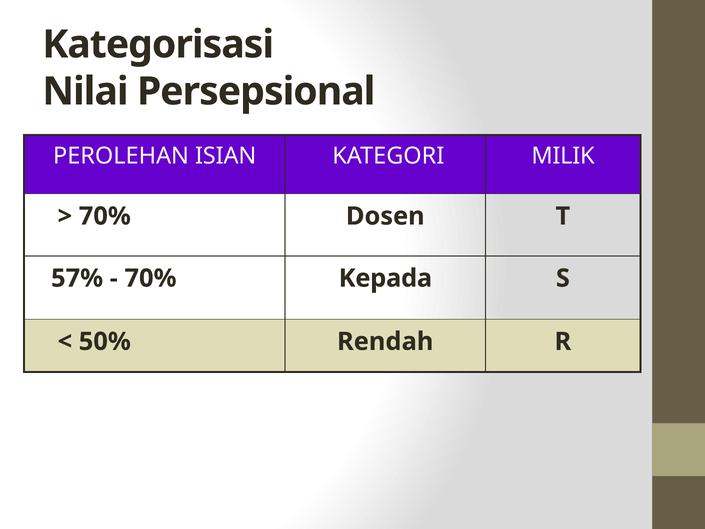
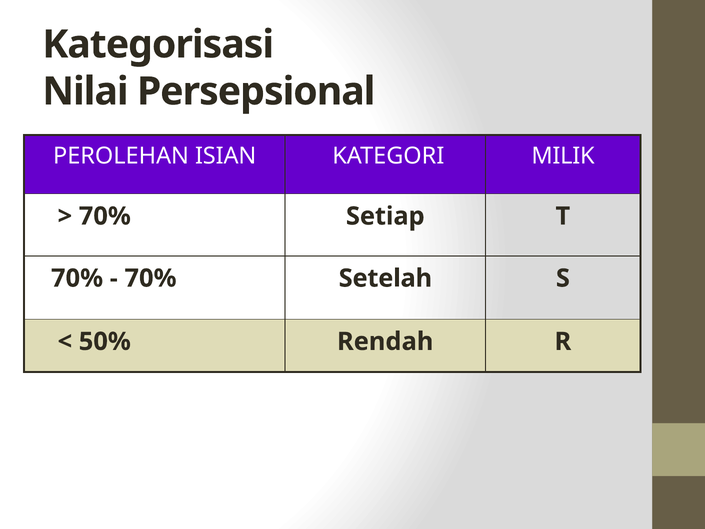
Dosen: Dosen -> Setiap (385, 216)
57%: 57% -> 70% (77, 278)
Kepada: Kepada -> Setelah (385, 278)
